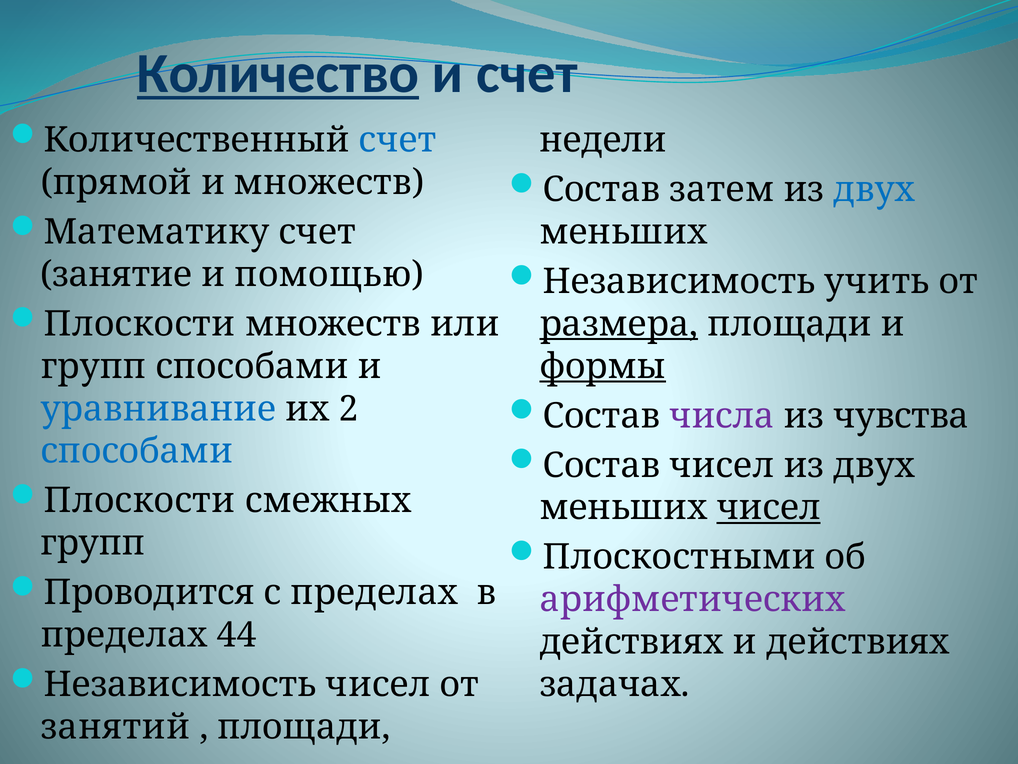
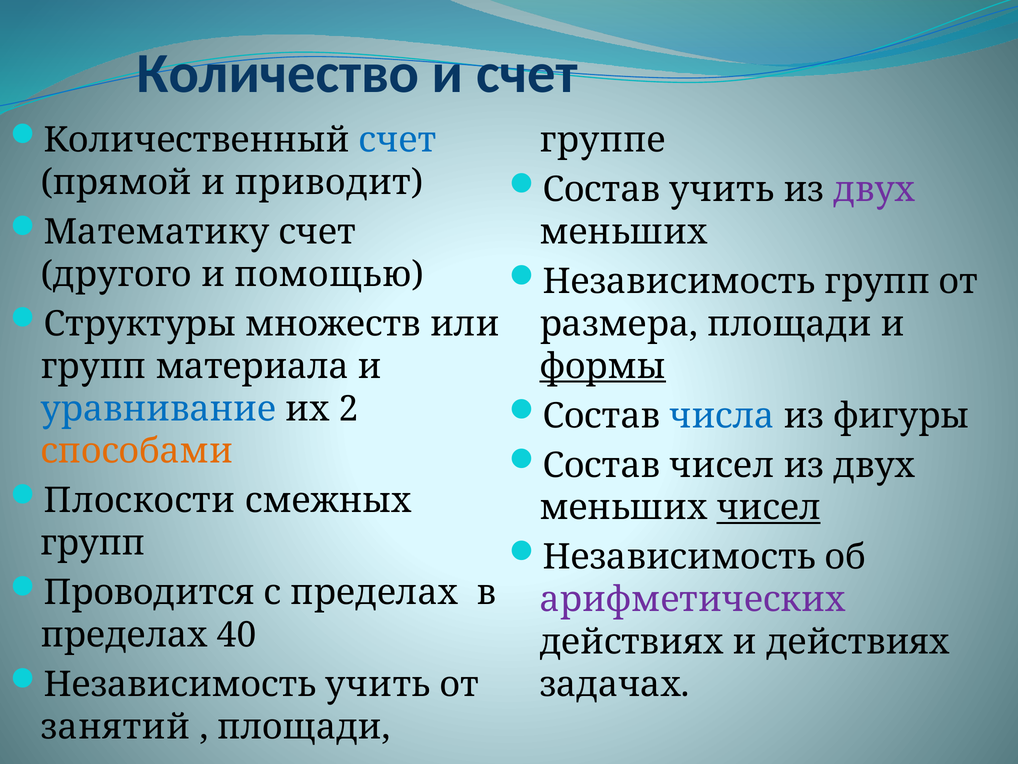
Количество underline: present -> none (278, 73)
недели: недели -> группе (603, 140)
Состав затем: затем -> учить (722, 189)
двух colour: blue -> purple (874, 189)
и множеств: множеств -> приводит (329, 182)
Независимость учить: учить -> групп (877, 281)
занятие: занятие -> другого (116, 274)
Плоскости: Плоскости -> Структуры (140, 324)
размера underline: present -> none (619, 324)
групп способами: способами -> материала (252, 366)
числа colour: purple -> blue (722, 416)
чувства: чувства -> фигуры (901, 416)
способами colour: blue -> orange (137, 451)
Плоскостными: Плоскостными -> Независимость (679, 557)
44: 44 -> 40 (237, 635)
Независимость чисел: чисел -> учить (378, 684)
